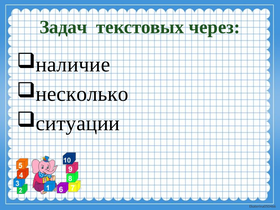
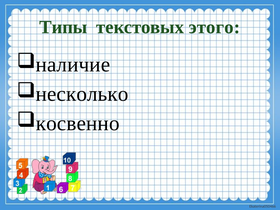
Задач: Задач -> Типы (63, 27)
через: через -> этого (214, 27)
ситуации: ситуации -> косвенно (78, 123)
